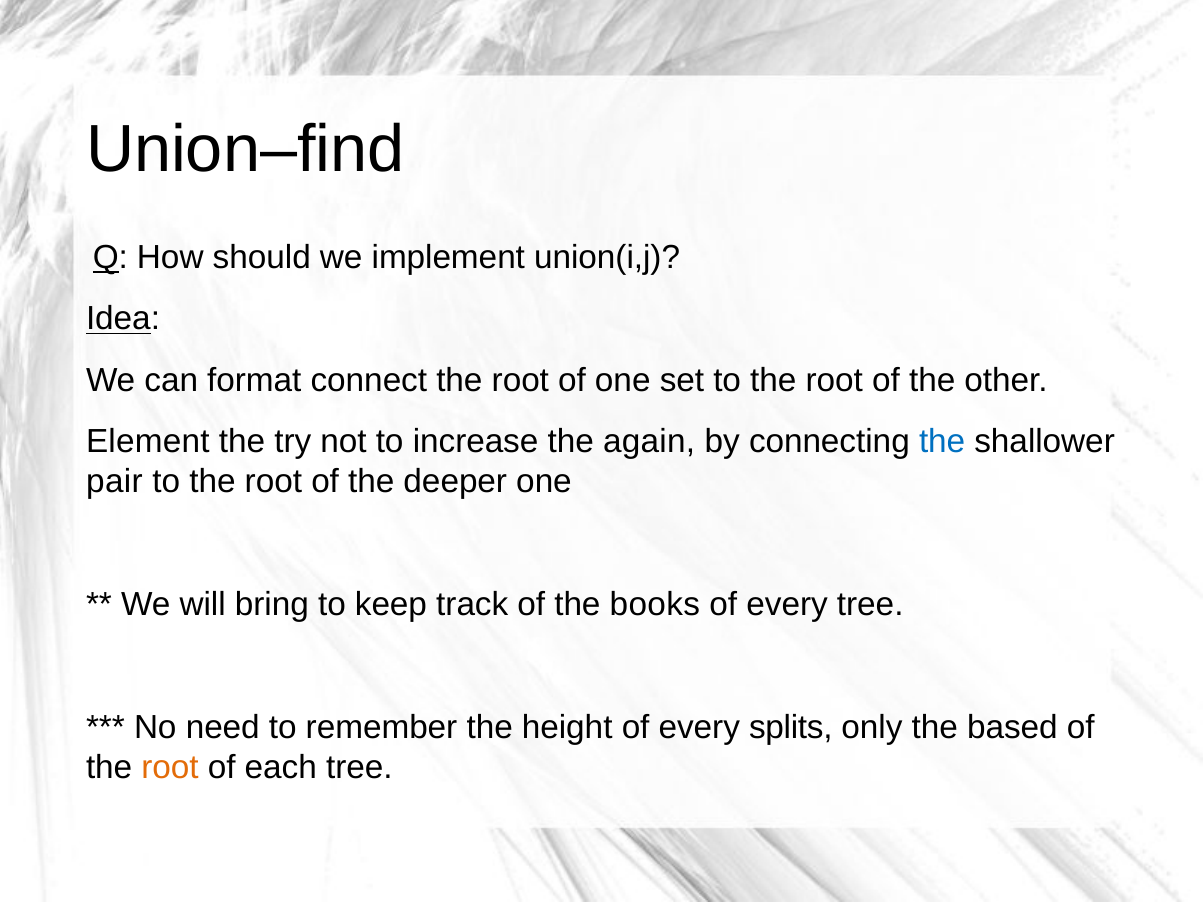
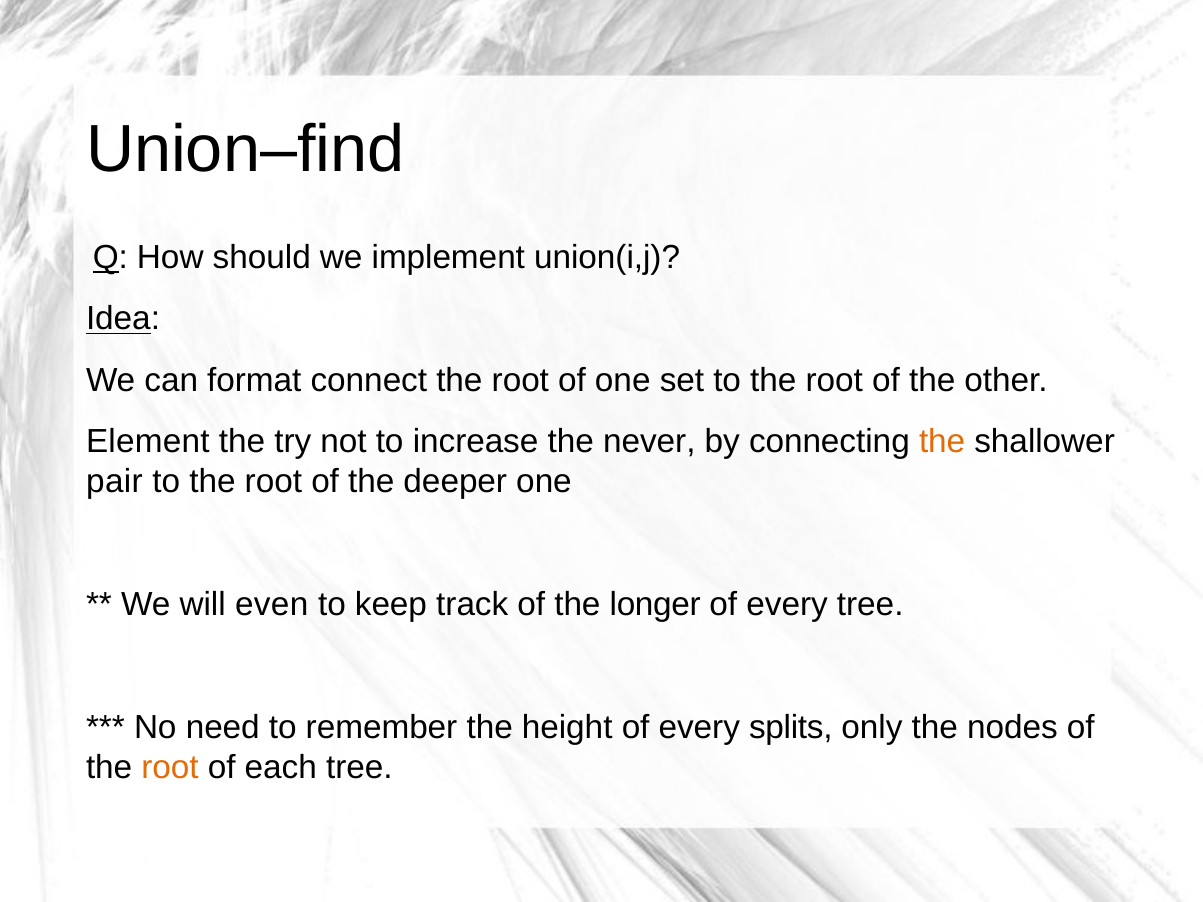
again: again -> never (649, 442)
the colour: blue -> orange (942, 442)
bring: bring -> even (272, 605)
books: books -> longer (655, 605)
based: based -> nodes (1012, 728)
